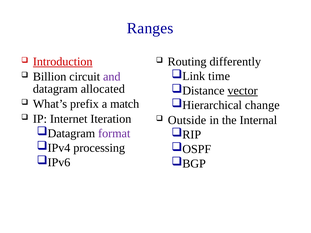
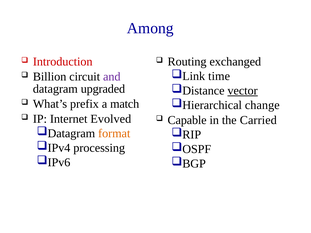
Ranges: Ranges -> Among (150, 28)
Introduction underline: present -> none (63, 62)
differently: differently -> exchanged (235, 62)
allocated: allocated -> upgraded (103, 89)
Iteration: Iteration -> Evolved (111, 119)
Outside: Outside -> Capable (187, 120)
Internal: Internal -> Carried (258, 120)
format colour: purple -> orange (114, 133)
